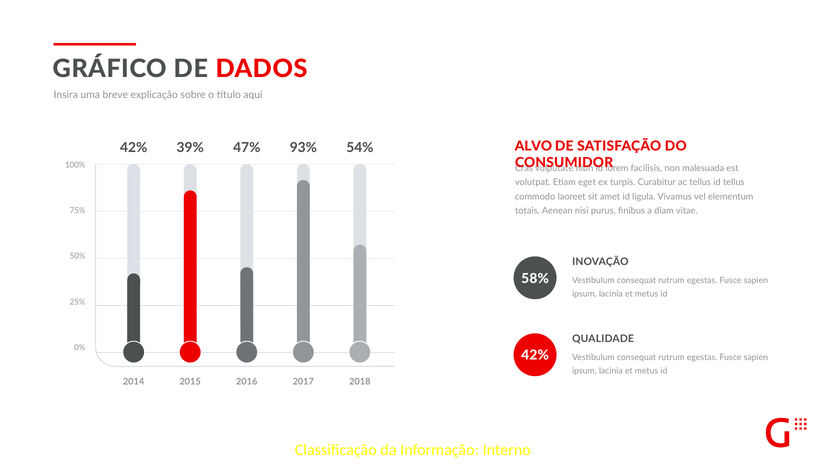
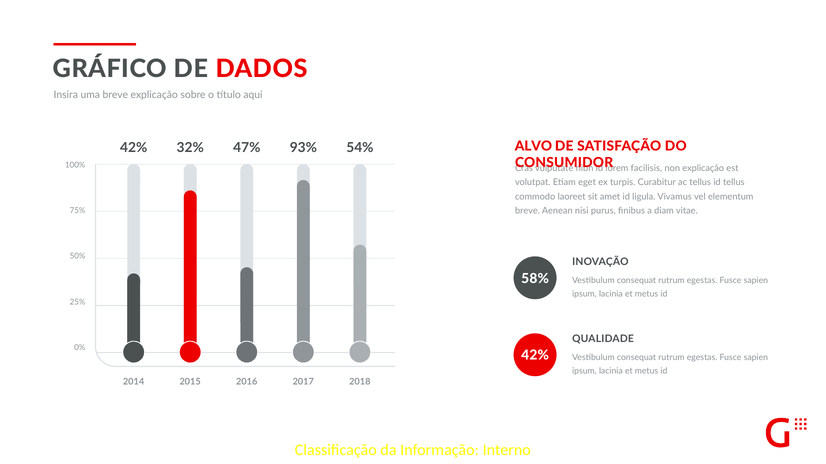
39%: 39% -> 32% (190, 148)
non malesuada: malesuada -> explicação (703, 168)
totais: totais -> breve (527, 211)
